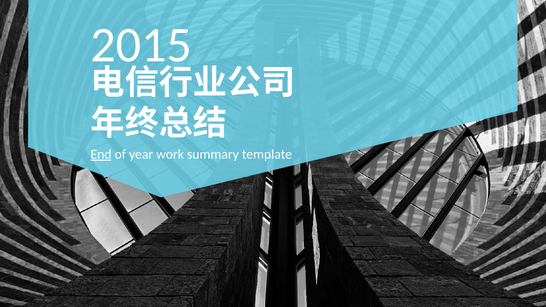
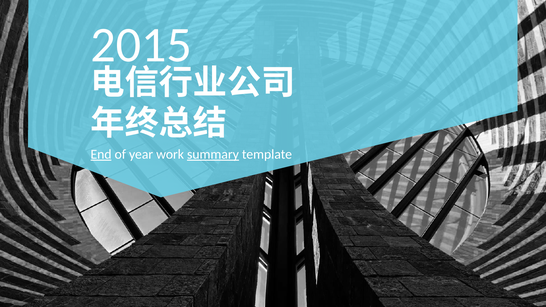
summary underline: none -> present (213, 154)
